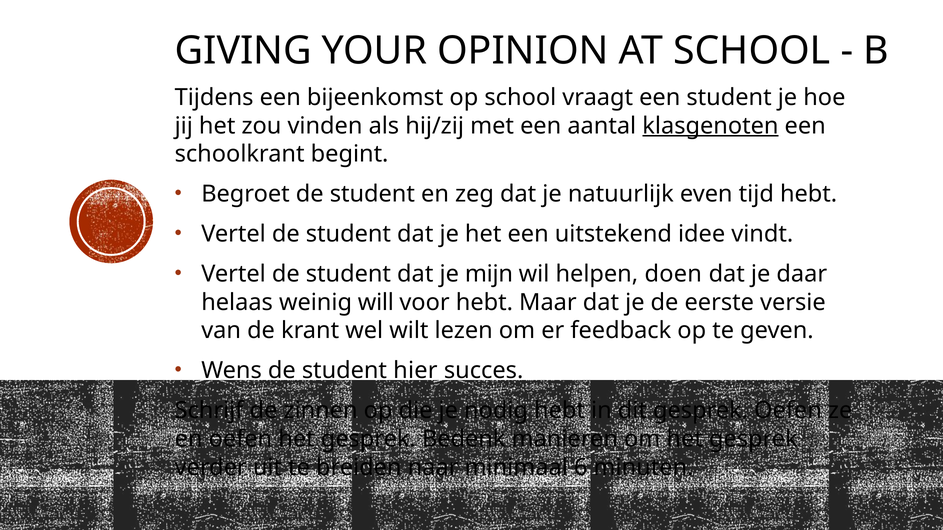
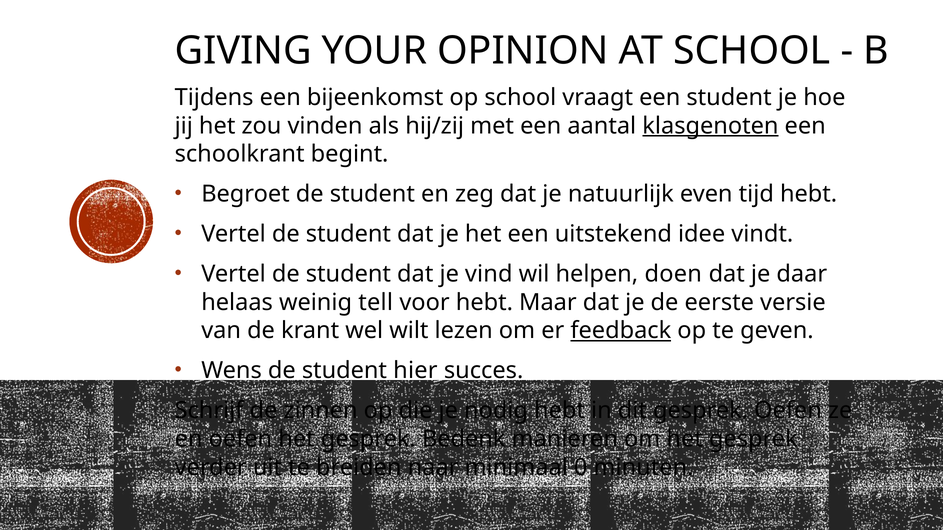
mijn: mijn -> vind (489, 274)
will: will -> tell (376, 303)
feedback underline: none -> present (621, 331)
6: 6 -> 0 (581, 468)
